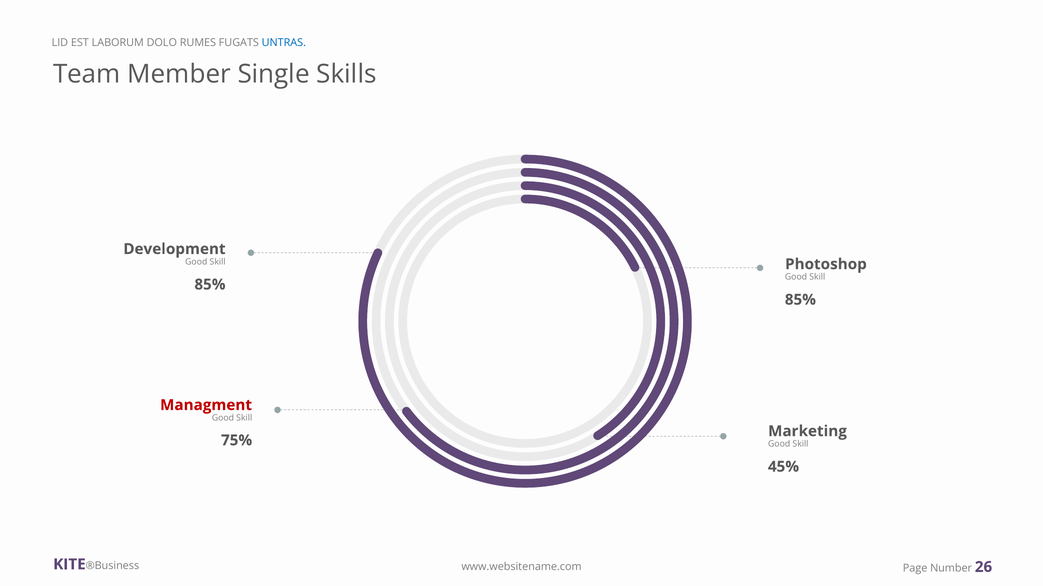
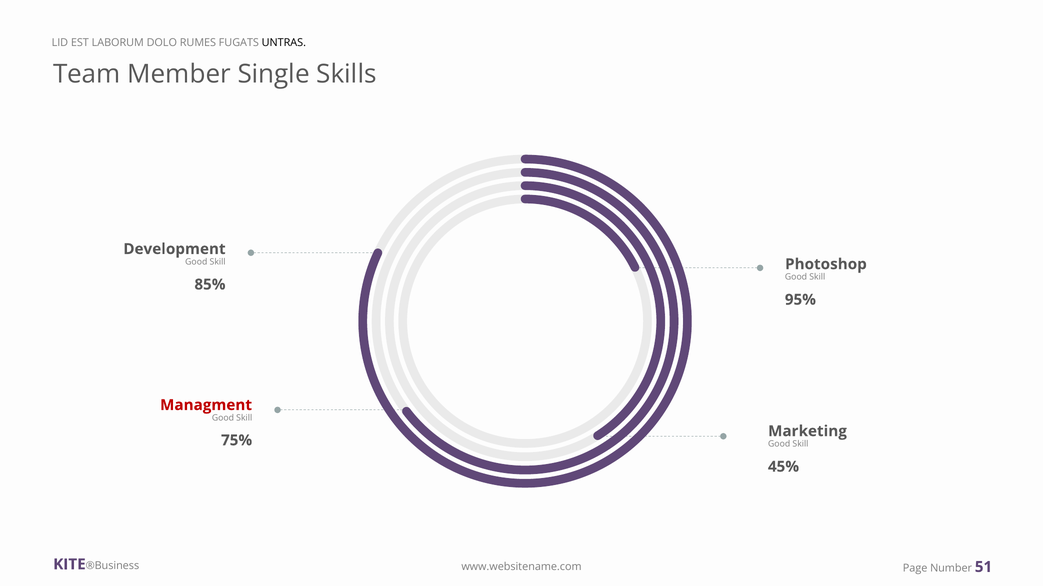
UNTRAS colour: blue -> black (284, 43)
85%: 85% -> 95% (800, 300)
26: 26 -> 51 (984, 568)
